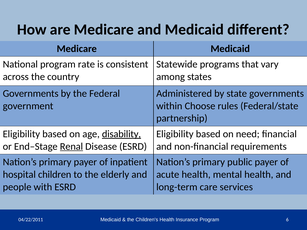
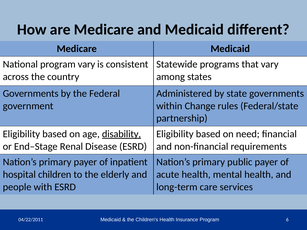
program rate: rate -> vary (86, 64)
Choose: Choose -> Change (200, 106)
Renal underline: present -> none (71, 147)
